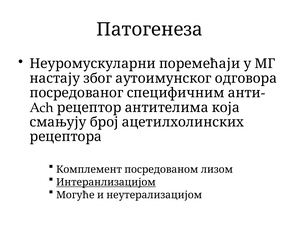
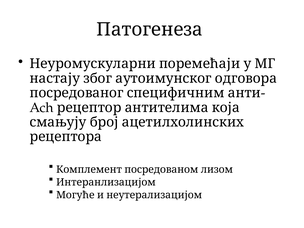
Интеранлизацијом underline: present -> none (106, 182)
